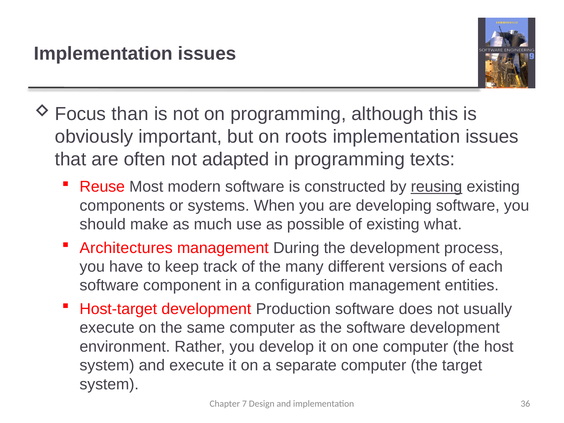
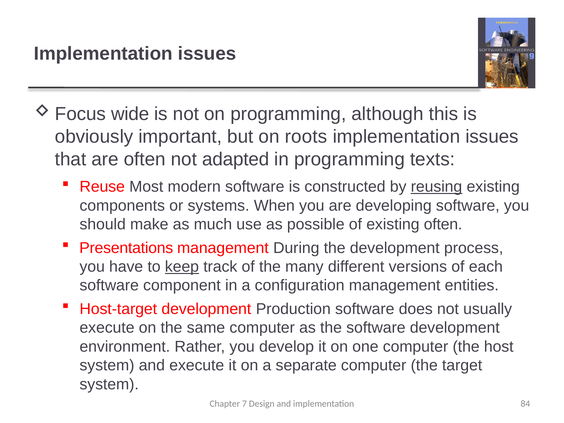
than: than -> wide (130, 114)
existing what: what -> often (443, 224)
Architectures: Architectures -> Presentations (126, 248)
keep underline: none -> present (182, 267)
36: 36 -> 84 (525, 404)
